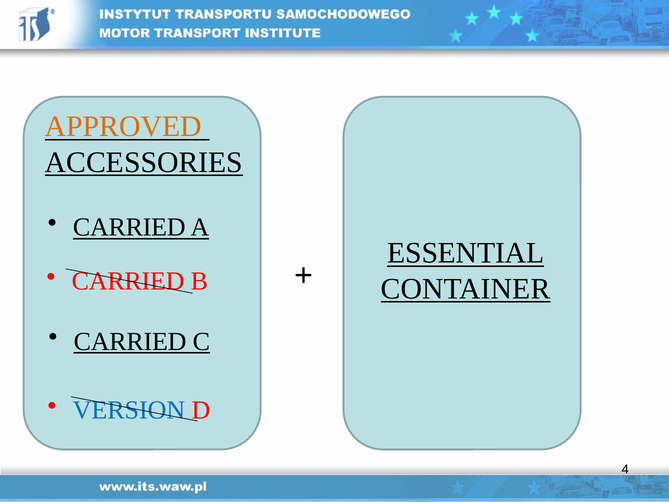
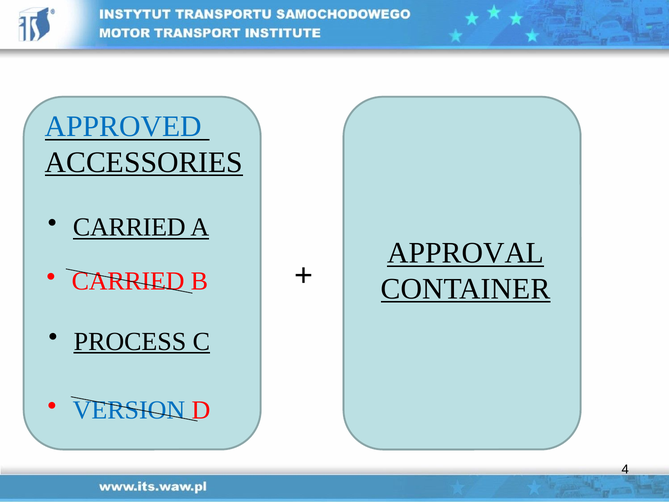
APPROVED colour: orange -> blue (123, 127)
ESSENTIAL: ESSENTIAL -> APPROVAL (466, 253)
CARRIED: CARRIED -> PROCESS (130, 341)
